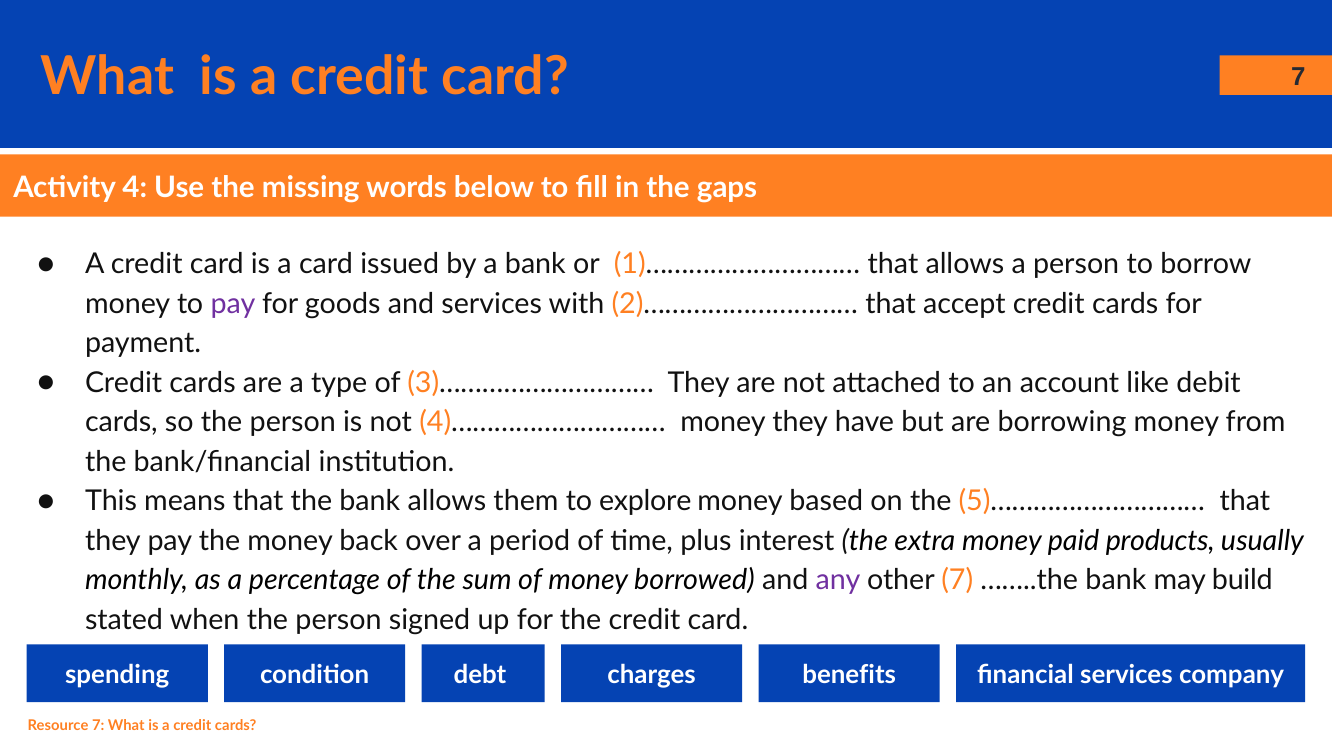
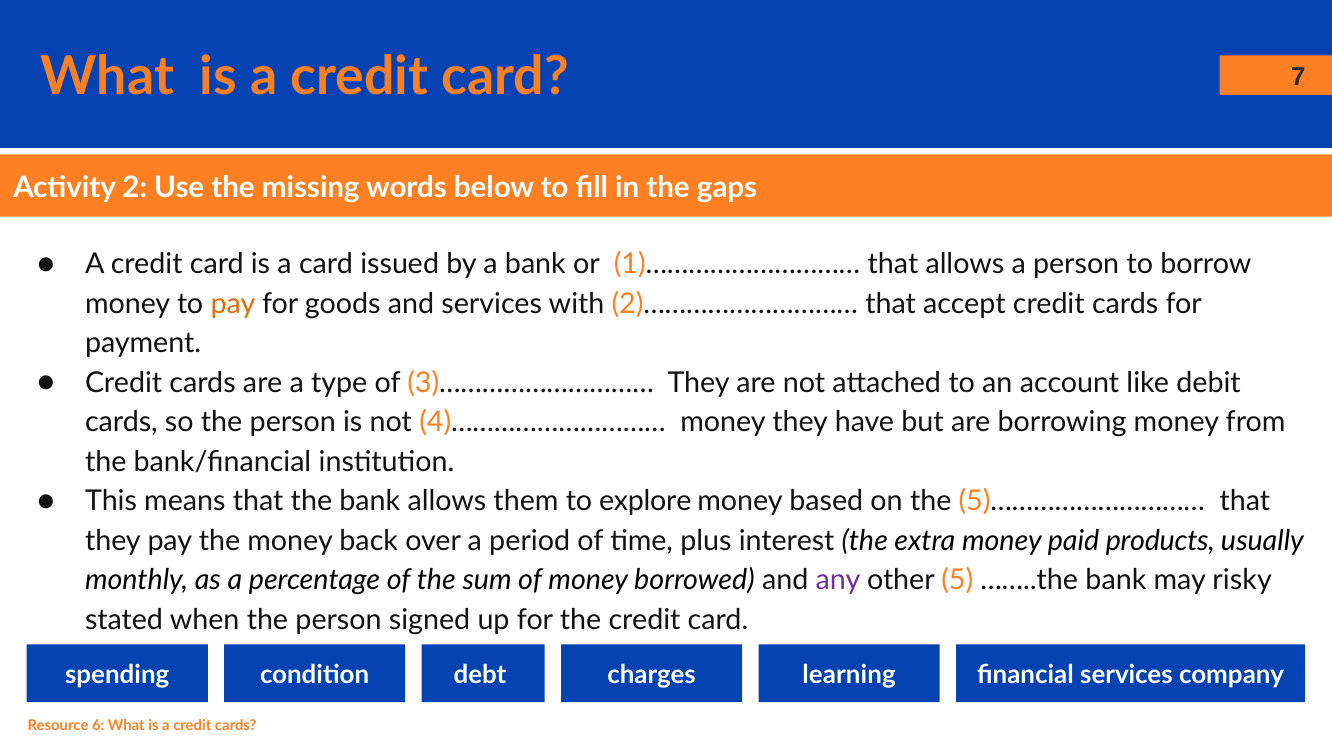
4: 4 -> 2 (135, 188)
pay colour: purple -> orange (233, 304)
other 7: 7 -> 5 (957, 581)
build: build -> risky (1242, 581)
benefits: benefits -> learning (849, 675)
Resource 7: 7 -> 6 (98, 726)
